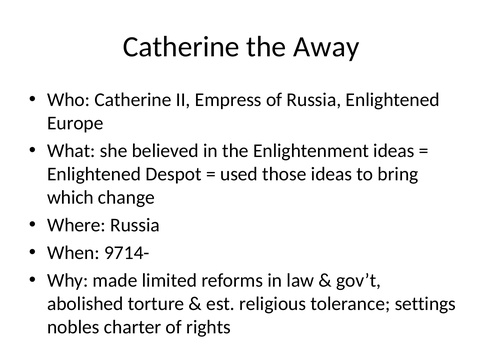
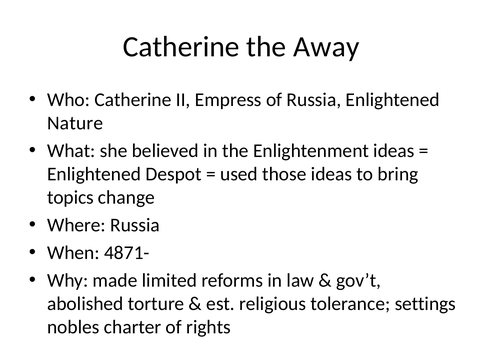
Europe: Europe -> Nature (75, 123)
which: which -> topics (70, 198)
9714-: 9714- -> 4871- (127, 253)
